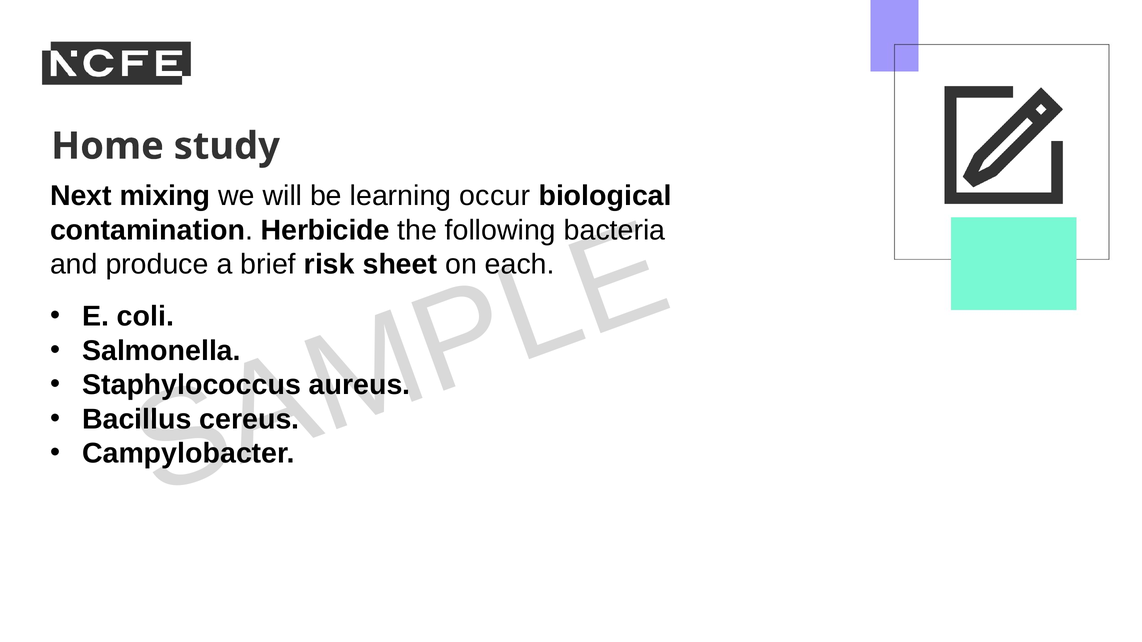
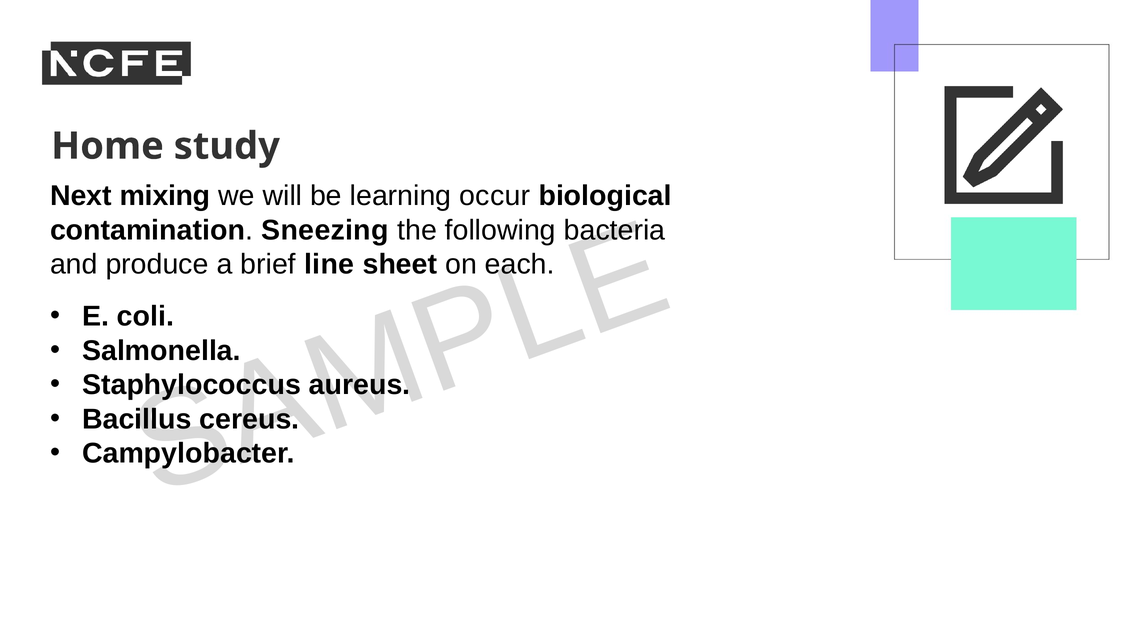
Herbicide: Herbicide -> Sneezing (325, 230)
risk: risk -> line (329, 265)
